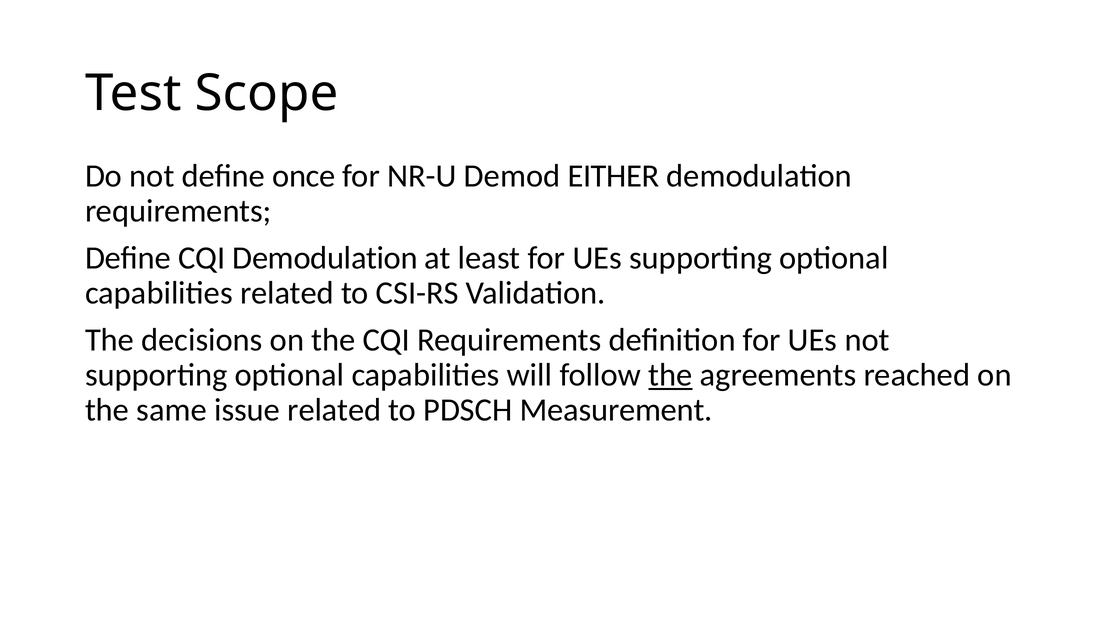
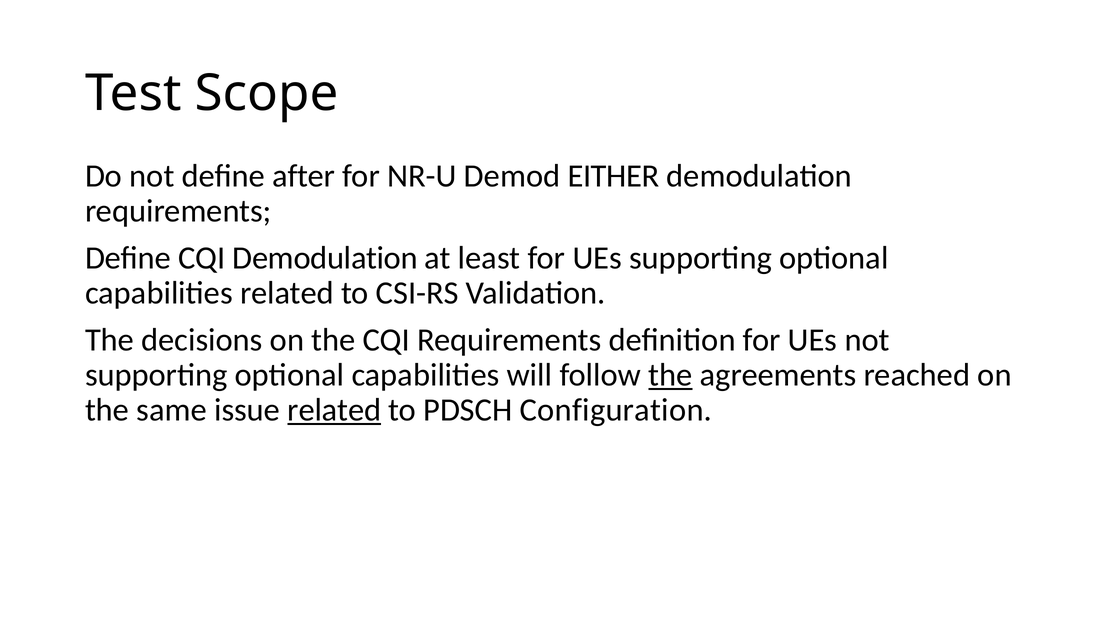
once: once -> after (304, 176)
related underline: none -> present (334, 410)
Measurement: Measurement -> Configuration (616, 410)
